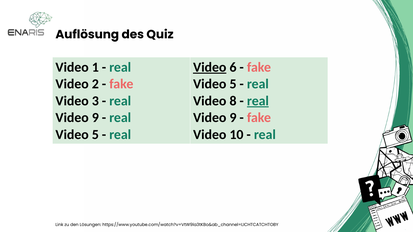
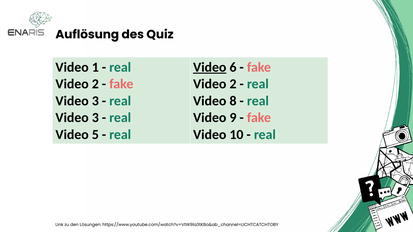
5: 5 -> 2 (233, 84)
real underline: present -> none (258, 101)
9: 9 -> 3 (95, 118)
